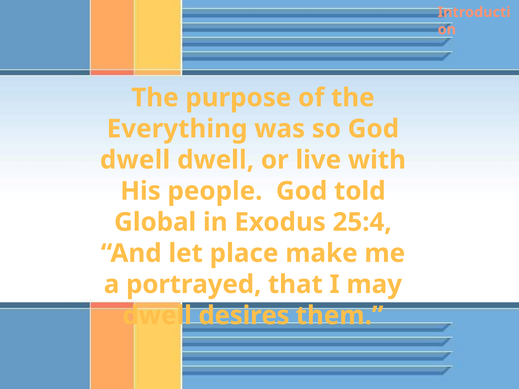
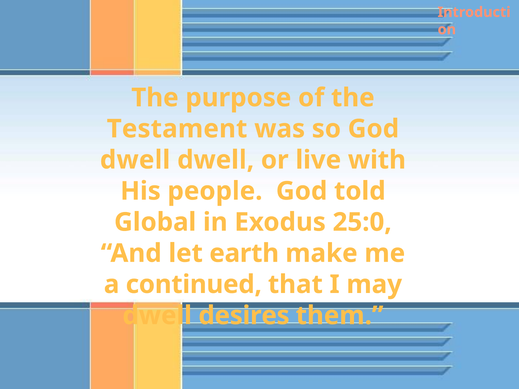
Everything: Everything -> Testament (177, 129)
25:4: 25:4 -> 25:0 (362, 222)
place: place -> earth (244, 253)
portrayed: portrayed -> continued (194, 285)
